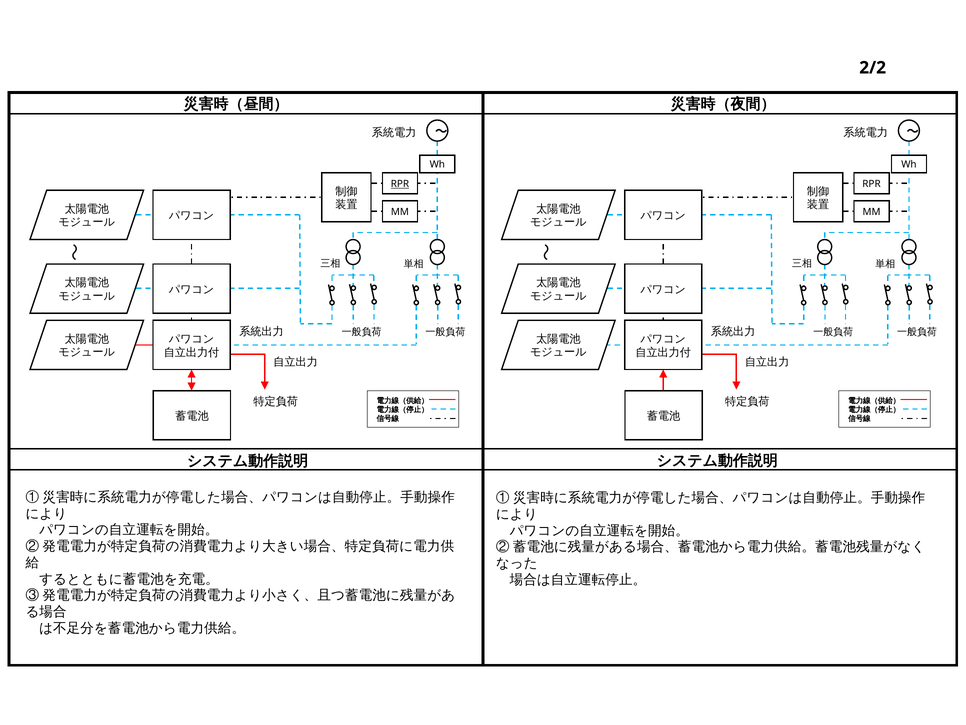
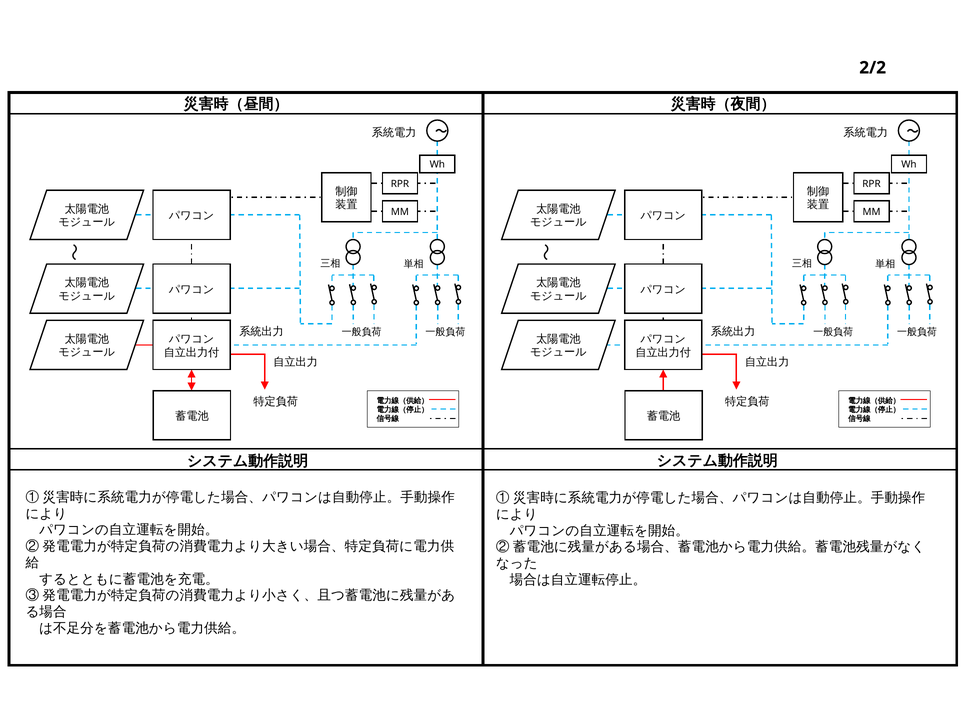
RPR underline: present -> none (400, 184)
